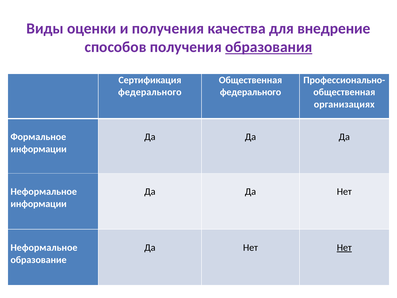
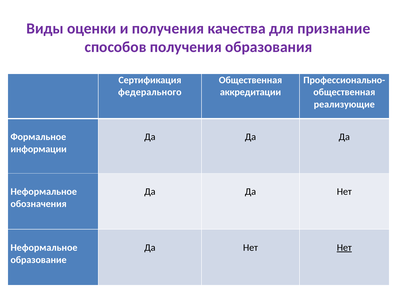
внедрение: внедрение -> признание (334, 29)
образования underline: present -> none (269, 47)
федерального: федерального -> аккредитации (251, 92)
организациях: организациях -> реализующие (344, 104)
информации: информации -> обозначения (39, 204)
